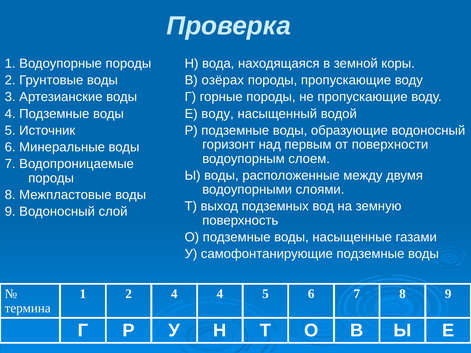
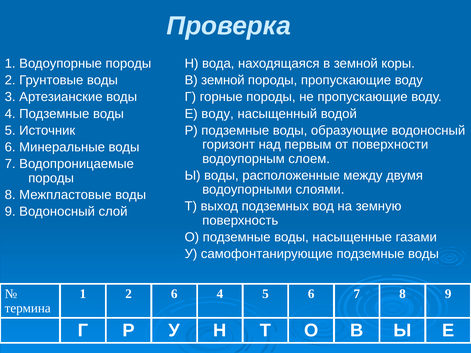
озёрах: озёрах -> земной (223, 80)
2 4: 4 -> 6 (174, 294)
